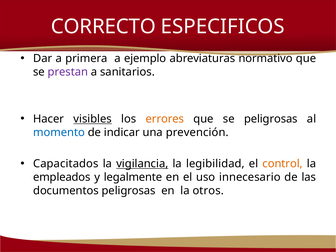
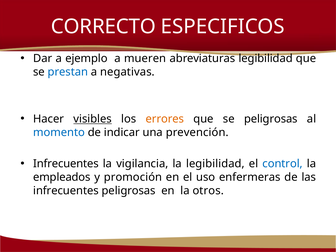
primera: primera -> ejemplo (86, 58)
ejemplo: ejemplo -> mueren (145, 58)
abreviaturas normativo: normativo -> legibilidad (266, 58)
prestan colour: purple -> blue (68, 72)
sanitarios: sanitarios -> negativas (127, 72)
Capacitados: Capacitados -> Infrecuentes (66, 164)
vigilancia underline: present -> none (142, 164)
control colour: orange -> blue (283, 164)
legalmente: legalmente -> promoción (133, 177)
innecesario: innecesario -> enfermeras (250, 177)
documentos: documentos -> infrecuentes (66, 191)
